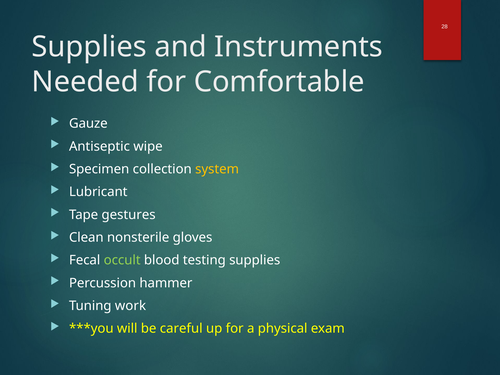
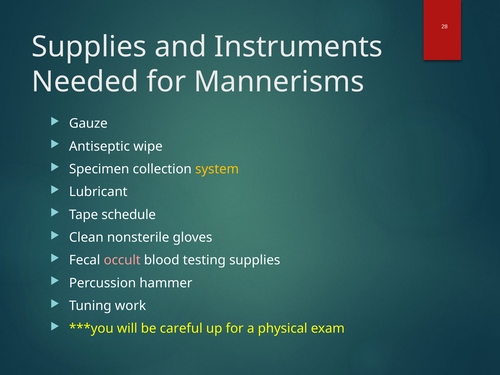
Comfortable: Comfortable -> Mannerisms (279, 82)
gestures: gestures -> schedule (129, 215)
occult colour: light green -> pink (122, 260)
